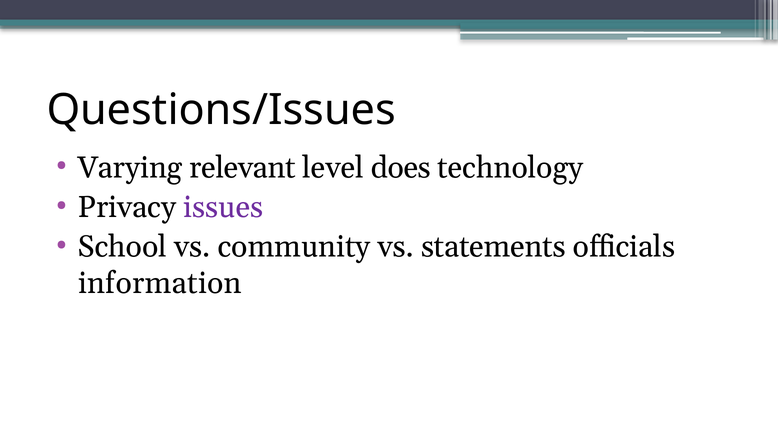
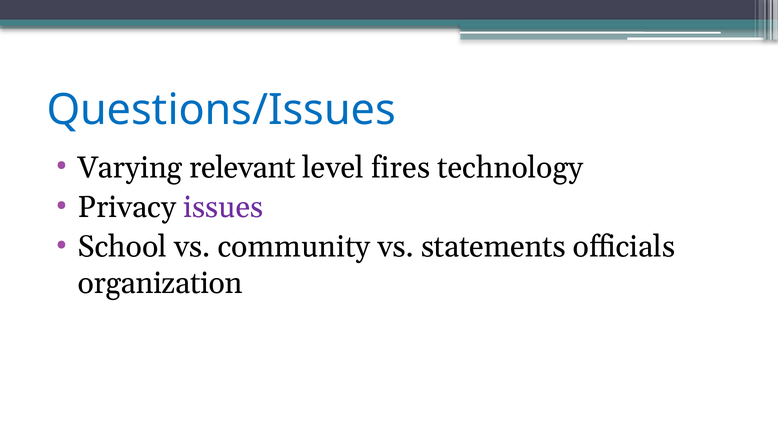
Questions/Issues colour: black -> blue (221, 110)
does: does -> fires (401, 168)
information: information -> organization (160, 283)
